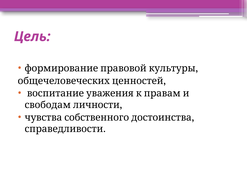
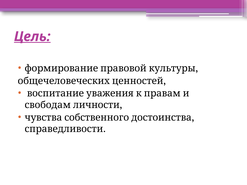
Цель underline: none -> present (32, 37)
